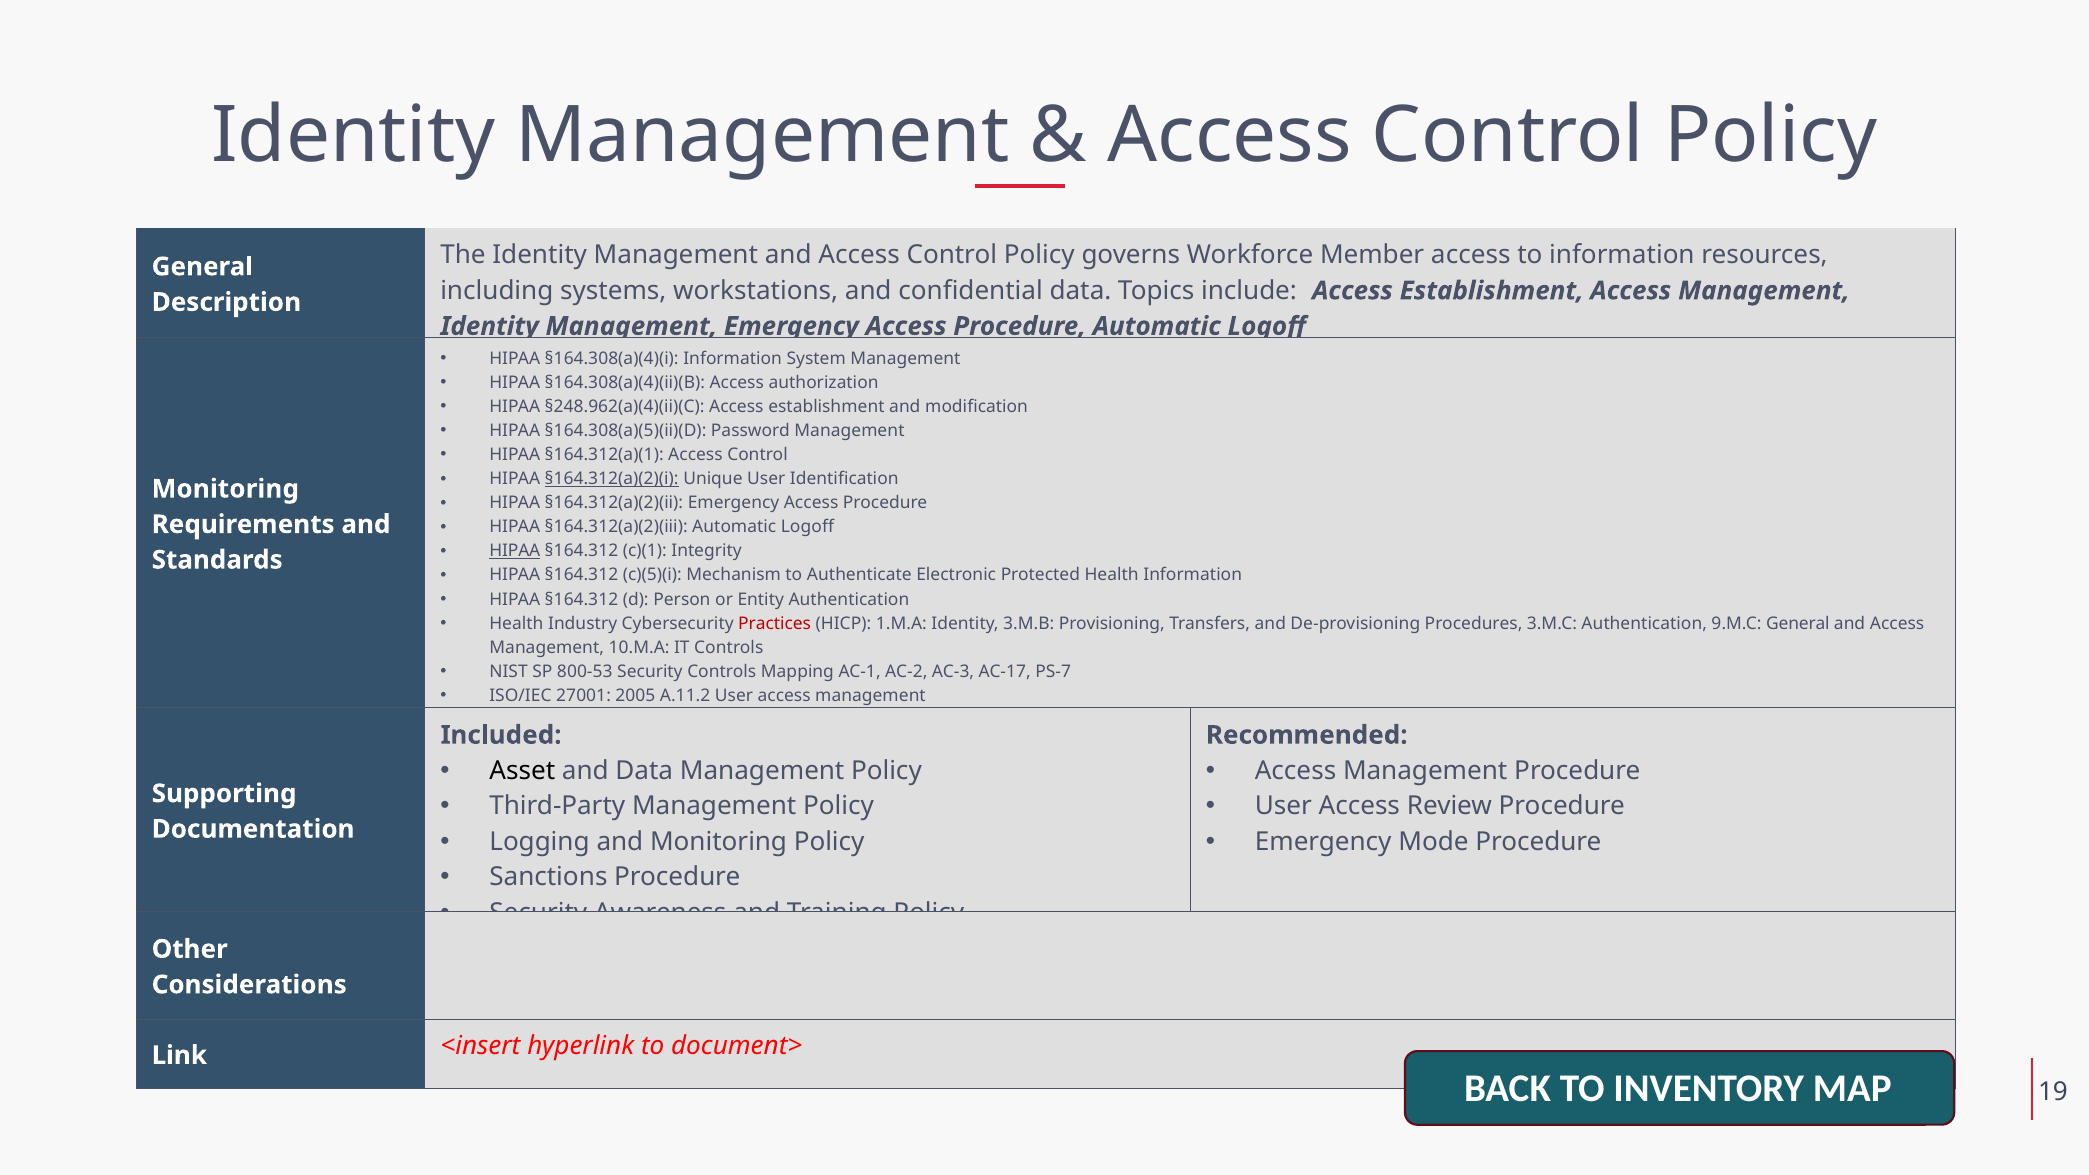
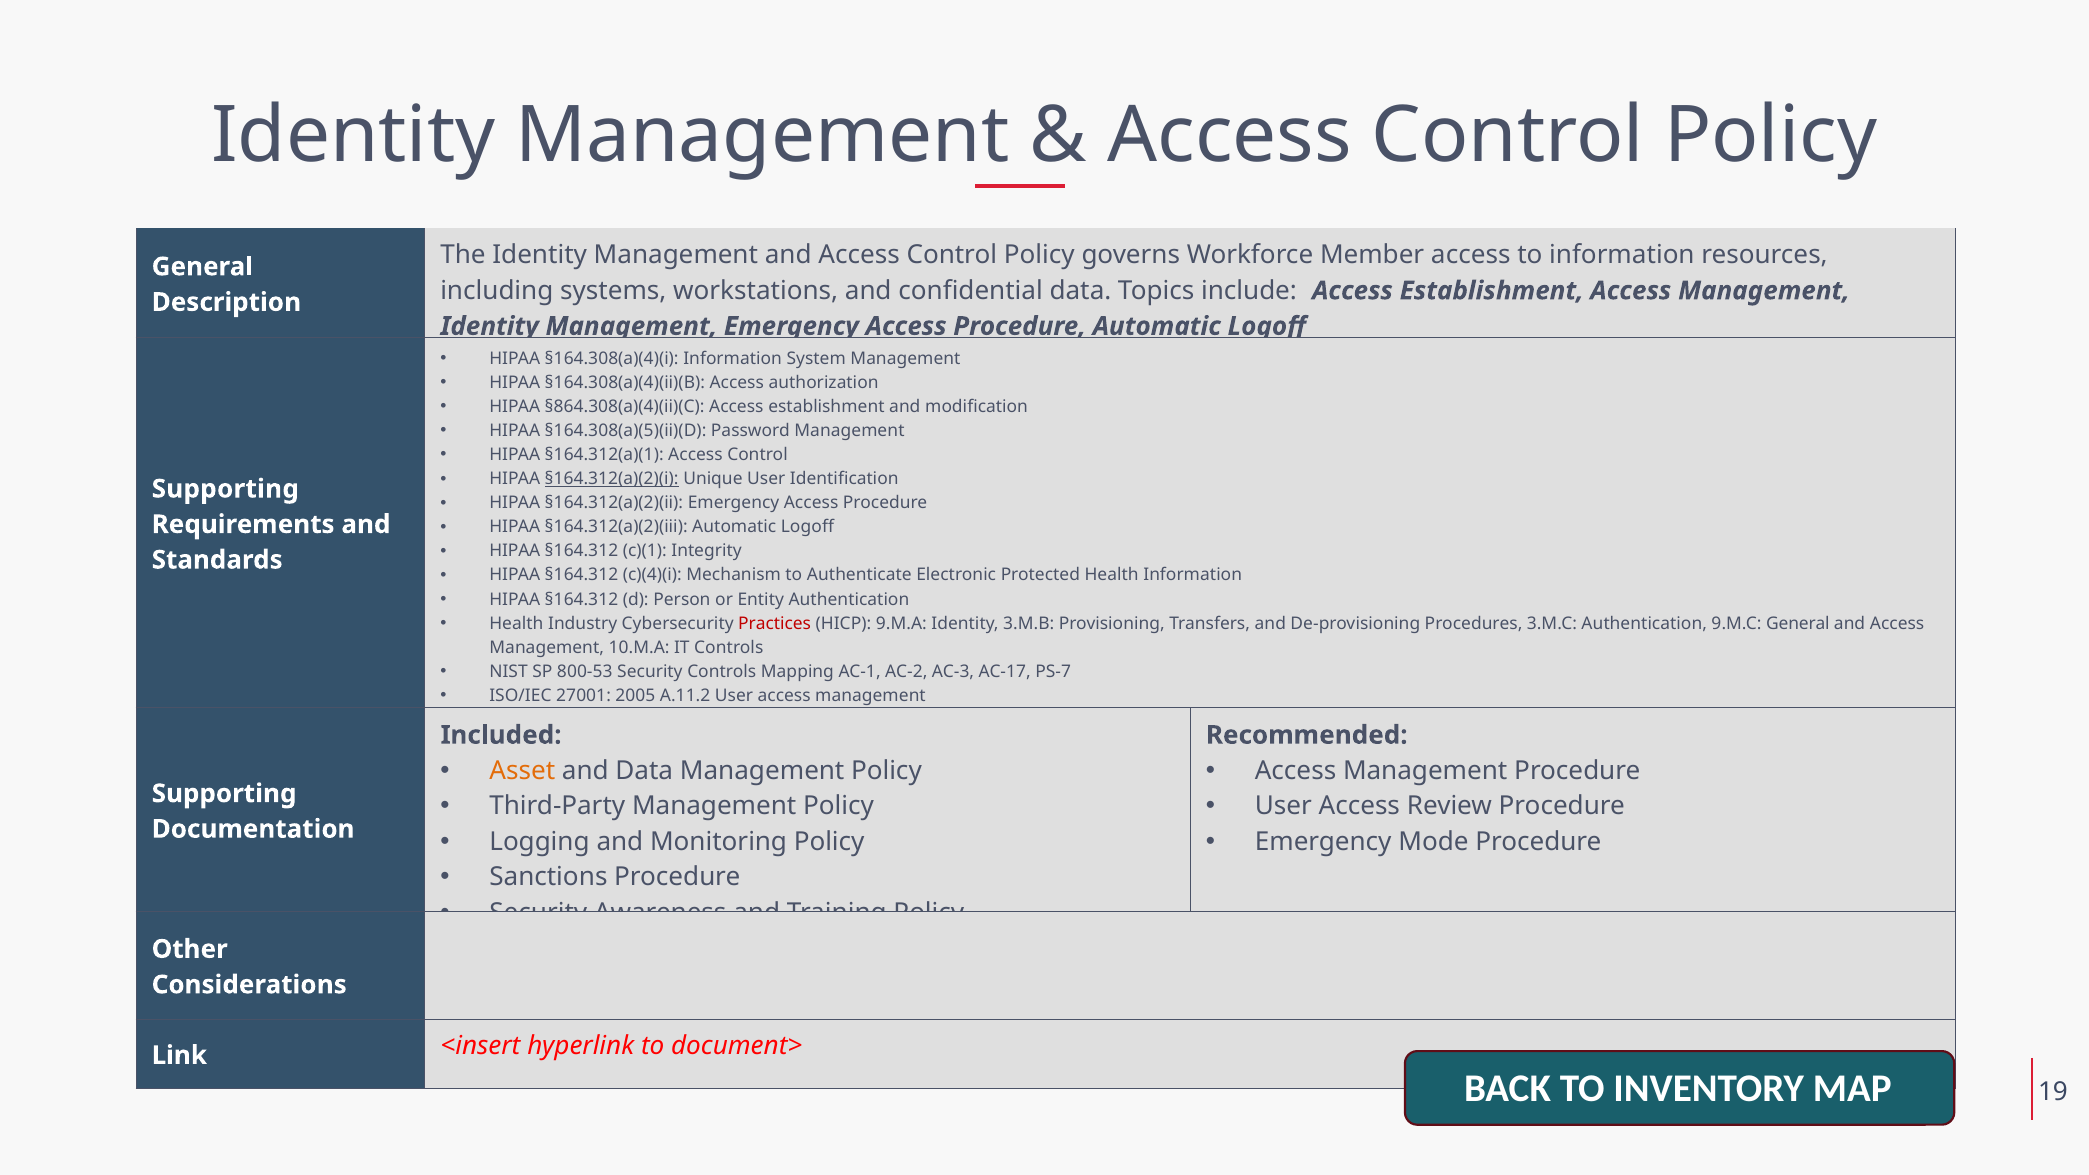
§248.962(a)(4)(ii)(C: §248.962(a)(4)(ii)(C -> §864.308(a)(4)(ii)(C (625, 407)
Monitoring: Monitoring -> Supporting (225, 489)
HIPAA underline: present -> none (515, 551)
c)(5)(i: c)(5)(i -> c)(4)(i (652, 575)
1.M.A: 1.M.A -> 9.M.A (901, 623)
Asset colour: black -> orange (522, 771)
